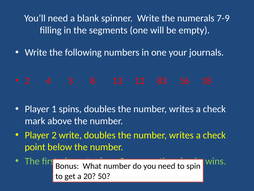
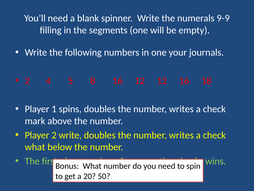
7-9: 7-9 -> 9-9 (223, 18)
4 3: 3 -> 5 (71, 81)
8 13: 13 -> 16 (117, 81)
12 83: 83 -> 12 (162, 81)
point: point -> what (35, 147)
